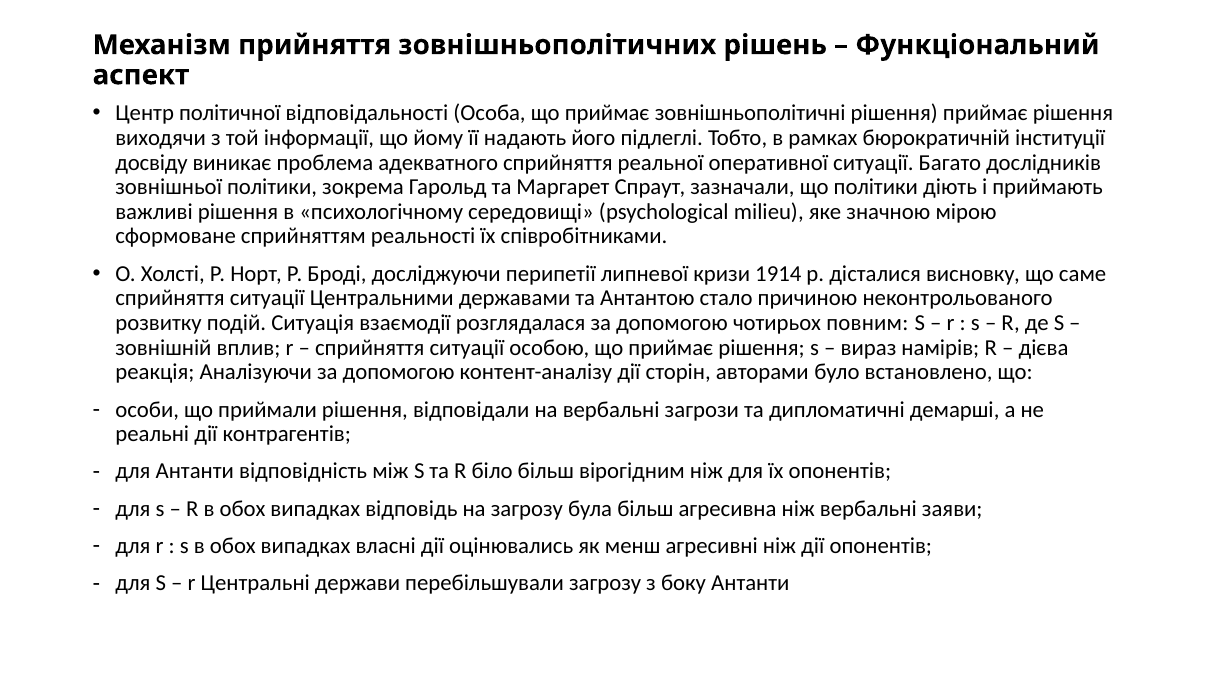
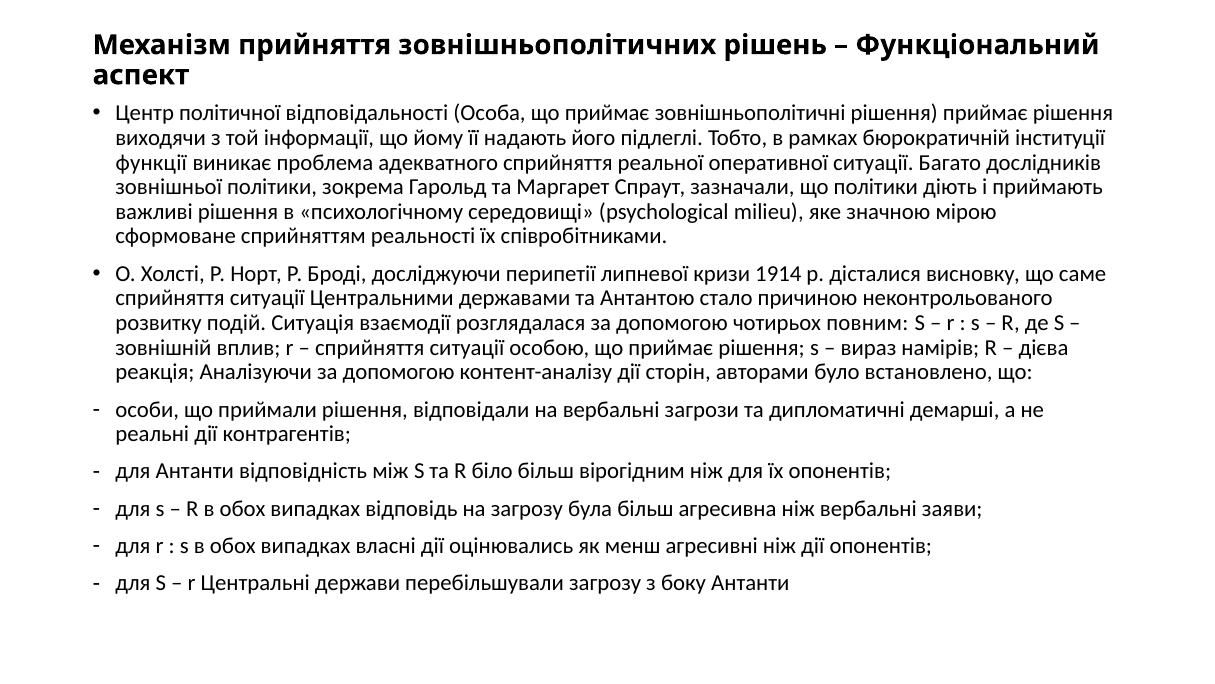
досвіду: досвіду -> функції (151, 162)
